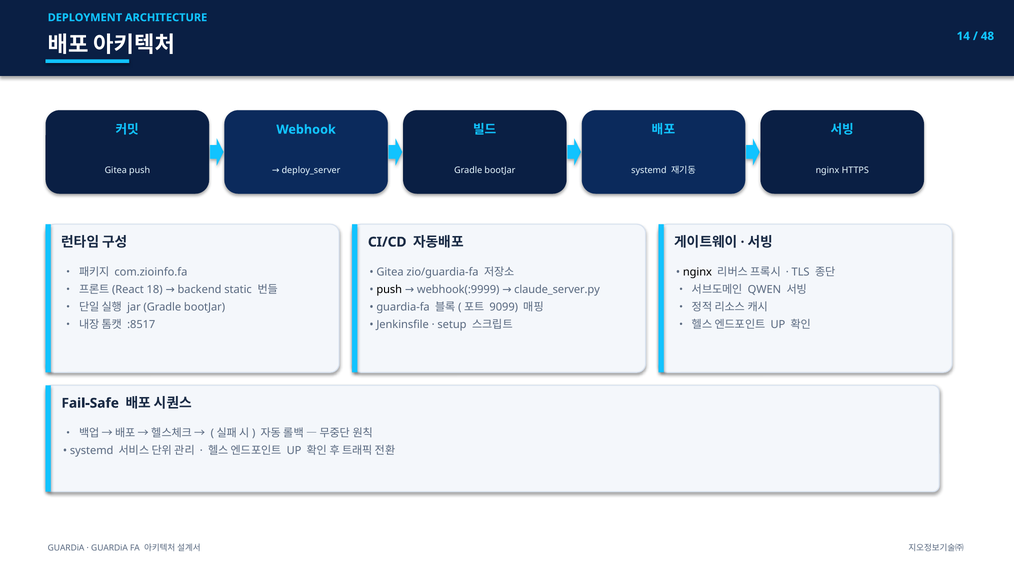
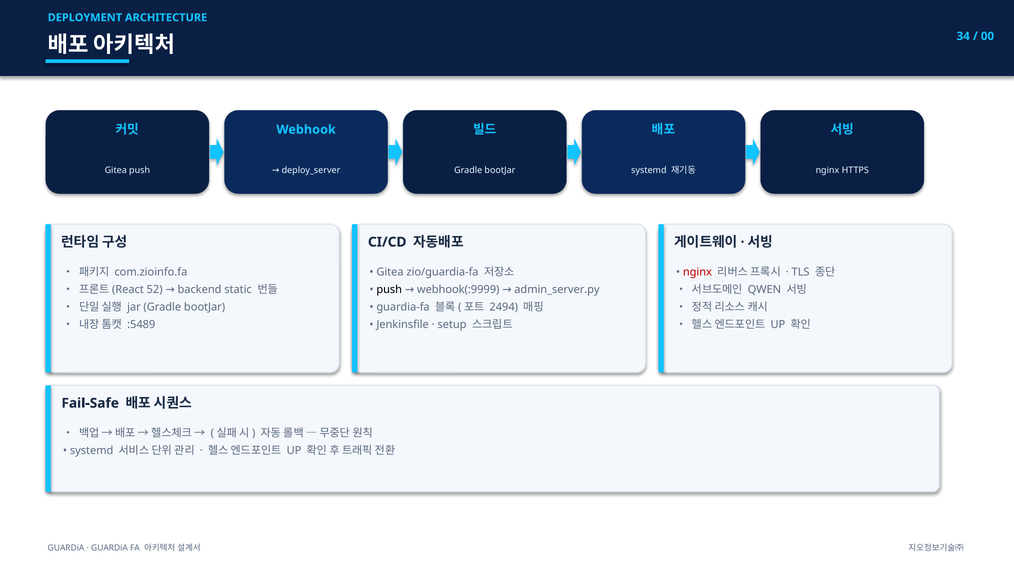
14: 14 -> 34 (963, 36)
48: 48 -> 00 (987, 36)
nginx colour: black -> red (697, 272)
18: 18 -> 52 (155, 290)
claude_server.py: claude_server.py -> admin_server.py (557, 290)
9099: 9099 -> 2494 (504, 307)
:8517: :8517 -> :5489 (141, 325)
